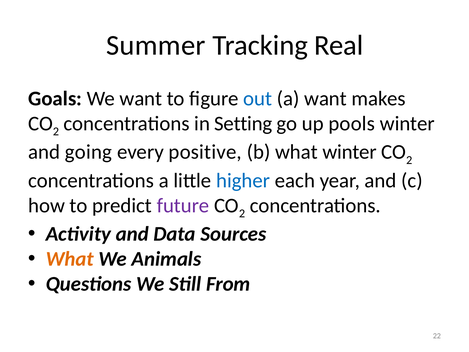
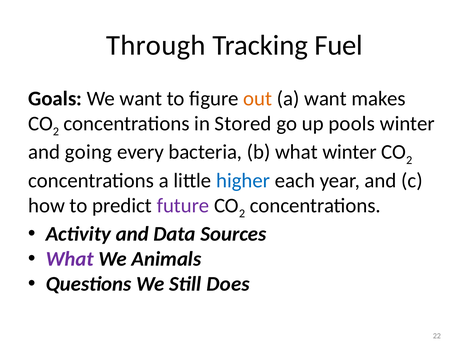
Summer: Summer -> Through (156, 45)
Real: Real -> Fuel (339, 45)
out colour: blue -> orange (258, 98)
Setting: Setting -> Stored (243, 123)
positive: positive -> bacteria (205, 152)
What colour: orange -> purple (70, 259)
From: From -> Does (228, 284)
